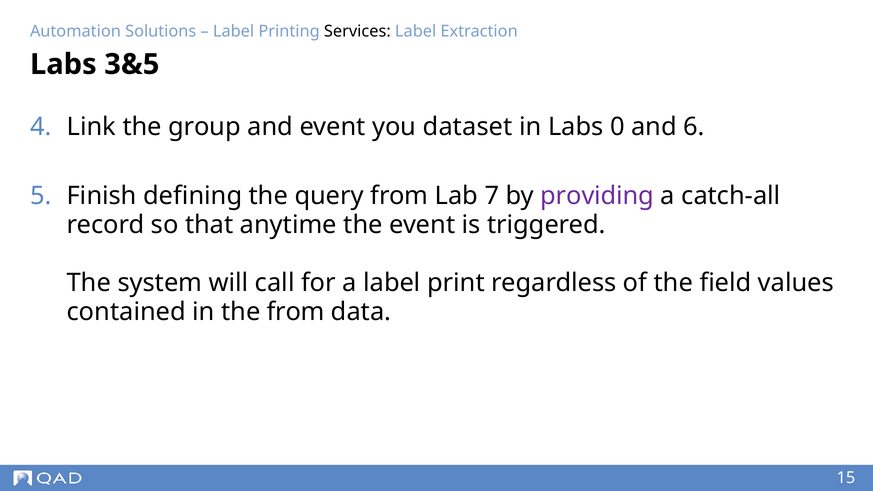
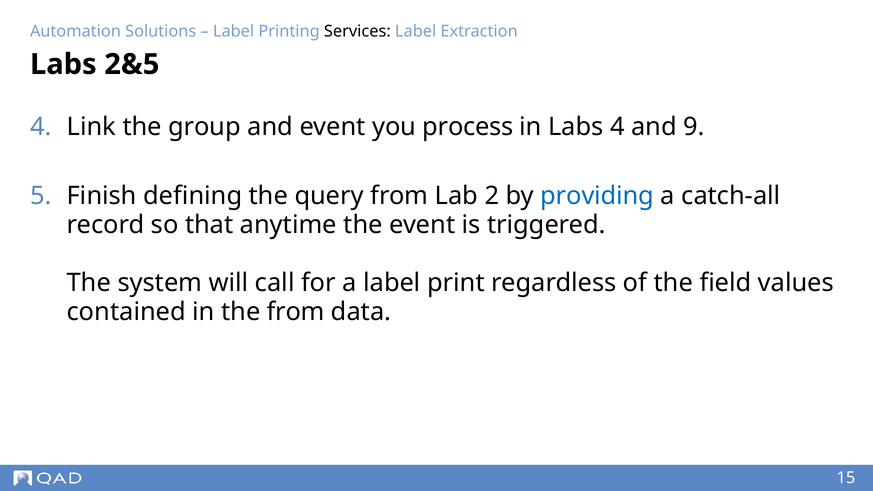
3&5: 3&5 -> 2&5 (132, 64)
dataset: dataset -> process (468, 127)
Labs 0: 0 -> 4 (617, 127)
6: 6 -> 9 (694, 127)
7: 7 -> 2 (492, 196)
providing colour: purple -> blue (597, 196)
